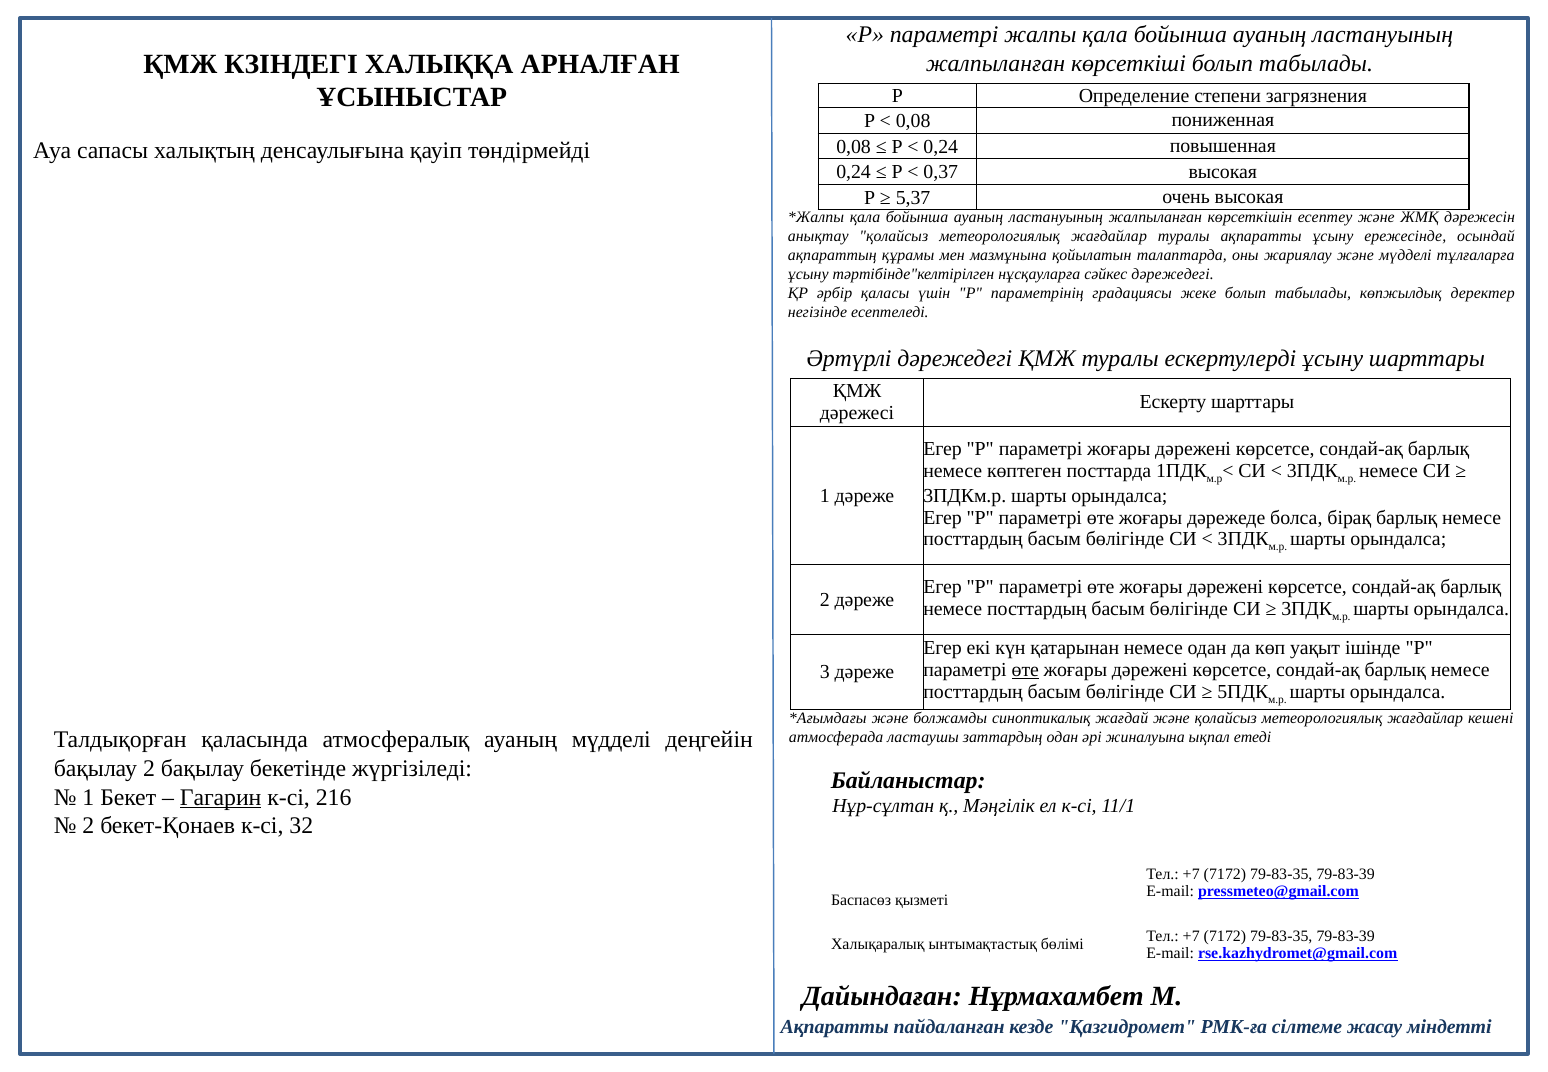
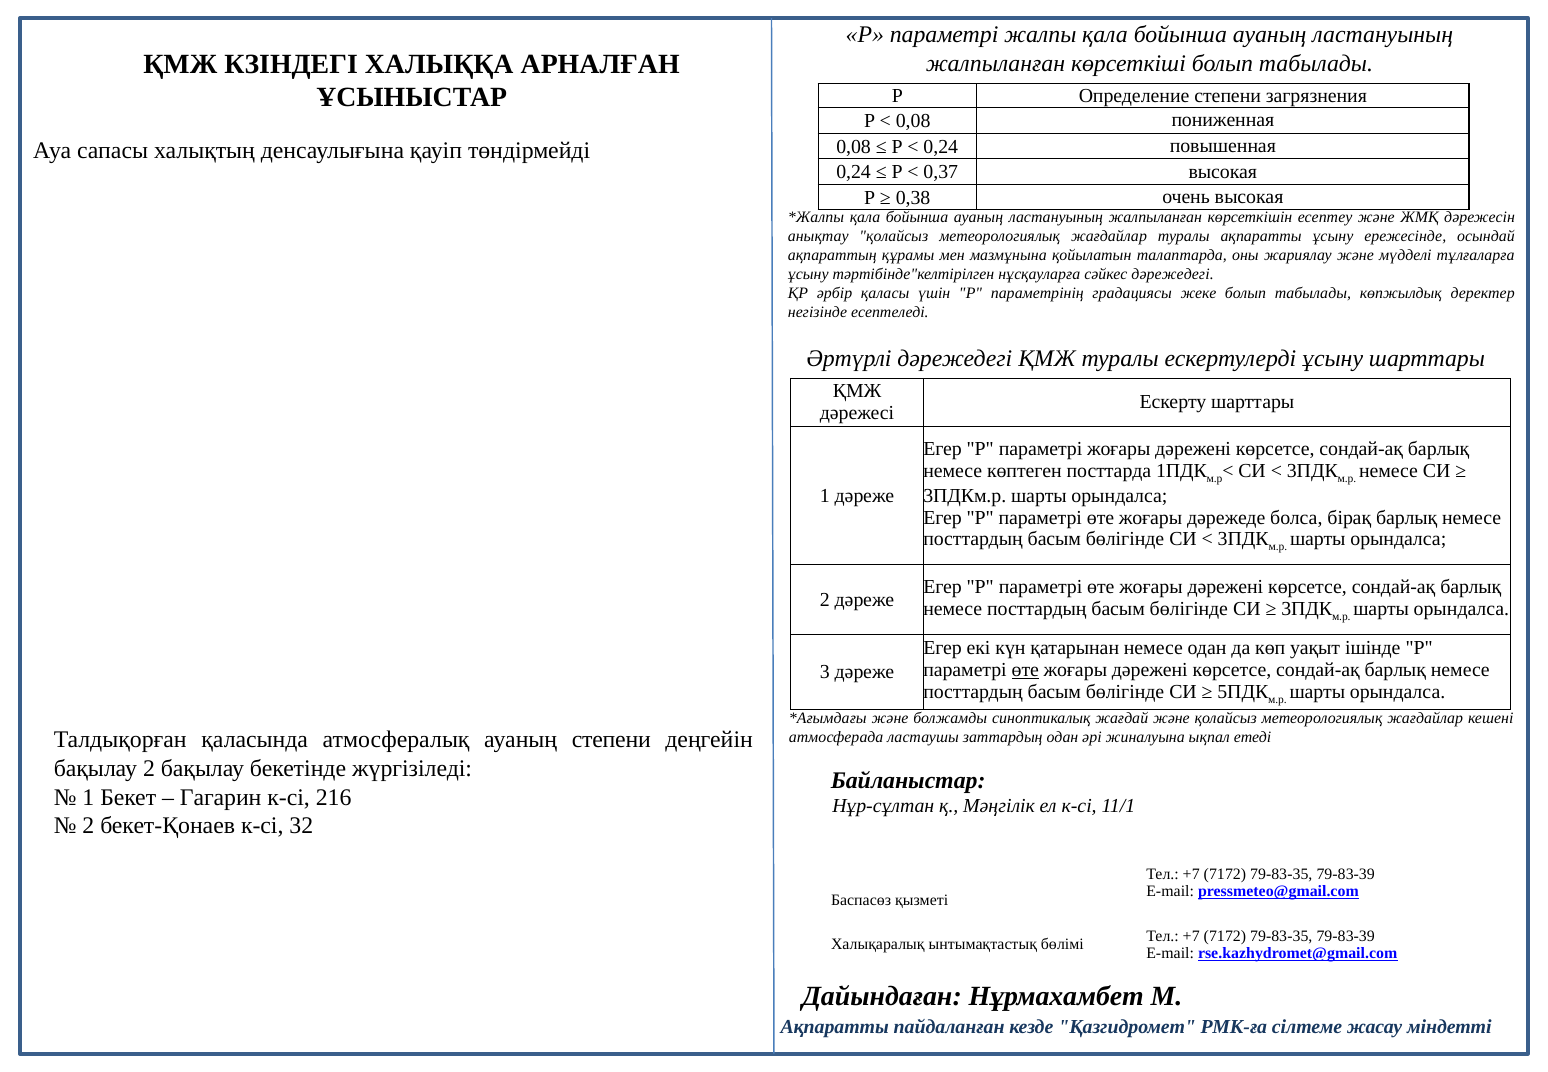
5,37: 5,37 -> 0,38 (913, 198)
ауаның мүдделі: мүдделі -> степени (611, 740)
Гагарин underline: present -> none (221, 797)
